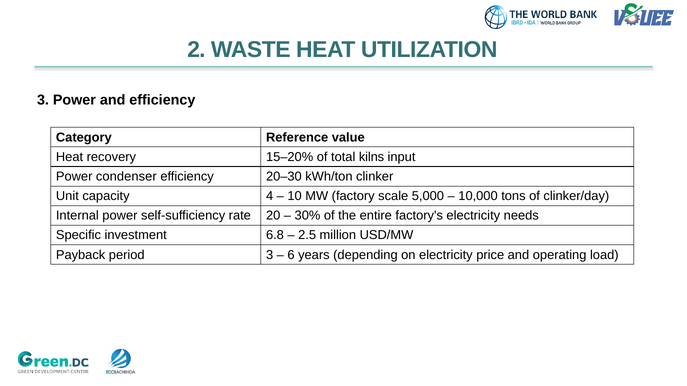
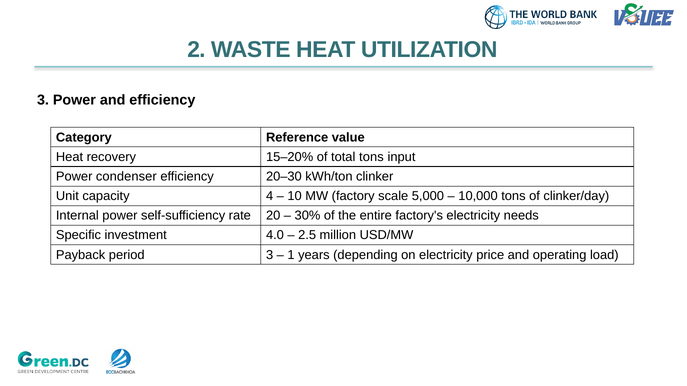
total kilns: kilns -> tons (371, 157)
6.8: 6.8 -> 4.0 (275, 235)
6: 6 -> 1 (291, 255)
